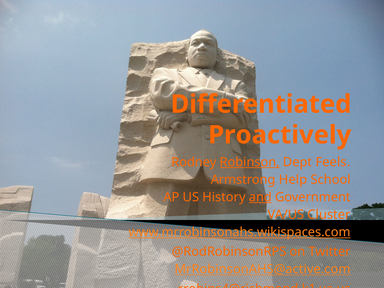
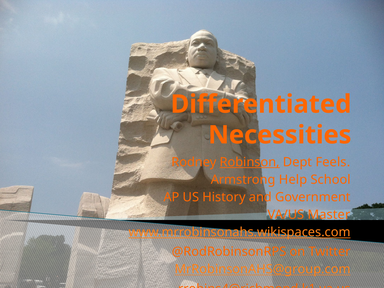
Proactively: Proactively -> Necessities (280, 135)
and underline: present -> none (260, 197)
Cluster: Cluster -> Master (329, 215)
MrRobinsonAHS@active.com: MrRobinsonAHS@active.com -> MrRobinsonAHS@group.com (263, 269)
